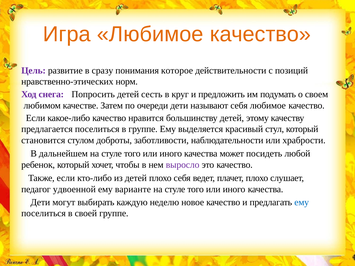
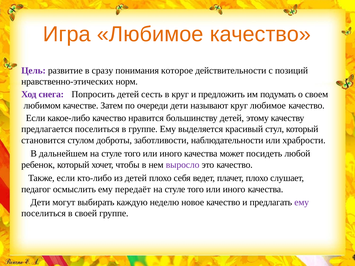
называют себя: себя -> круг (239, 106)
удвоенной: удвоенной -> осмыслить (74, 189)
варианте: варианте -> передаёт (133, 189)
ему colour: blue -> purple (302, 202)
